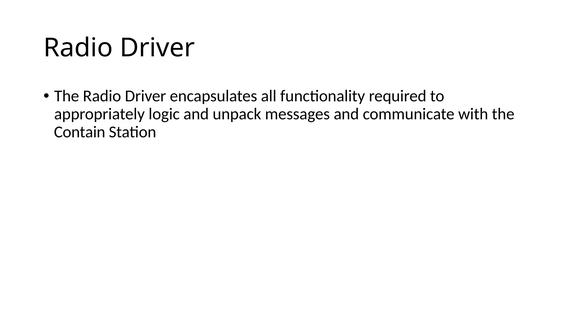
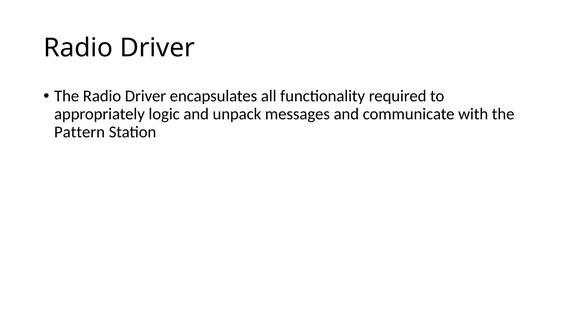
Contain: Contain -> Pattern (80, 132)
